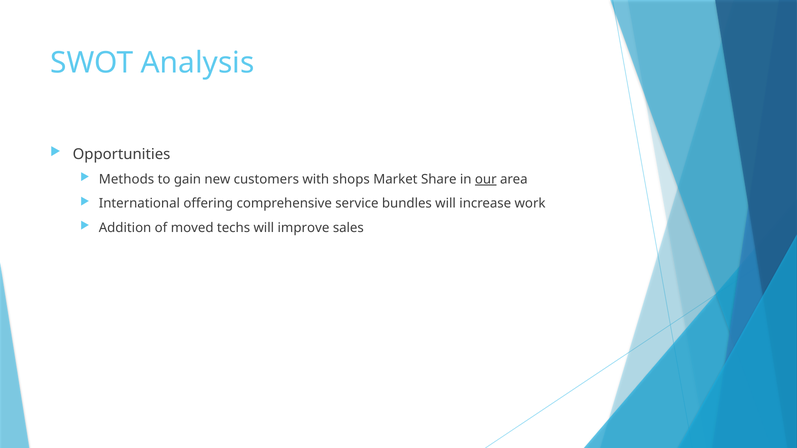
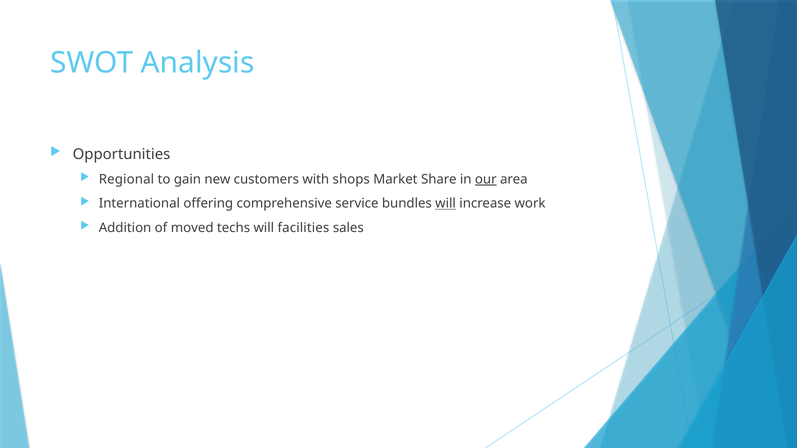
Methods: Methods -> Regional (126, 179)
will underline: none -> present (446, 204)
improve: improve -> facilities (303, 228)
